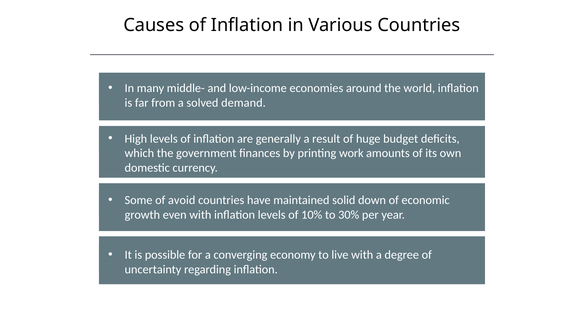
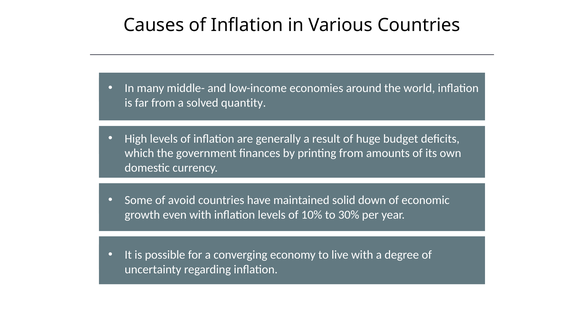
demand: demand -> quantity (244, 103)
printing work: work -> from (351, 153)
